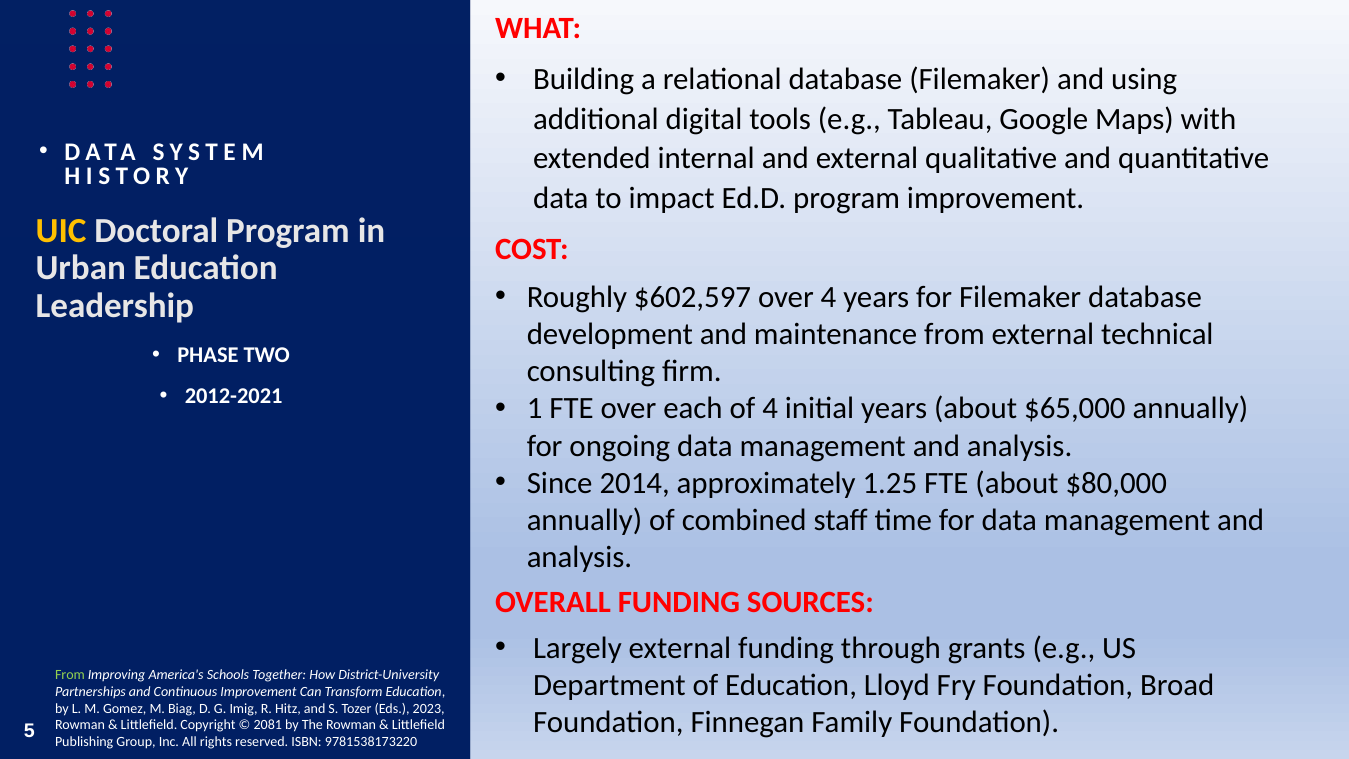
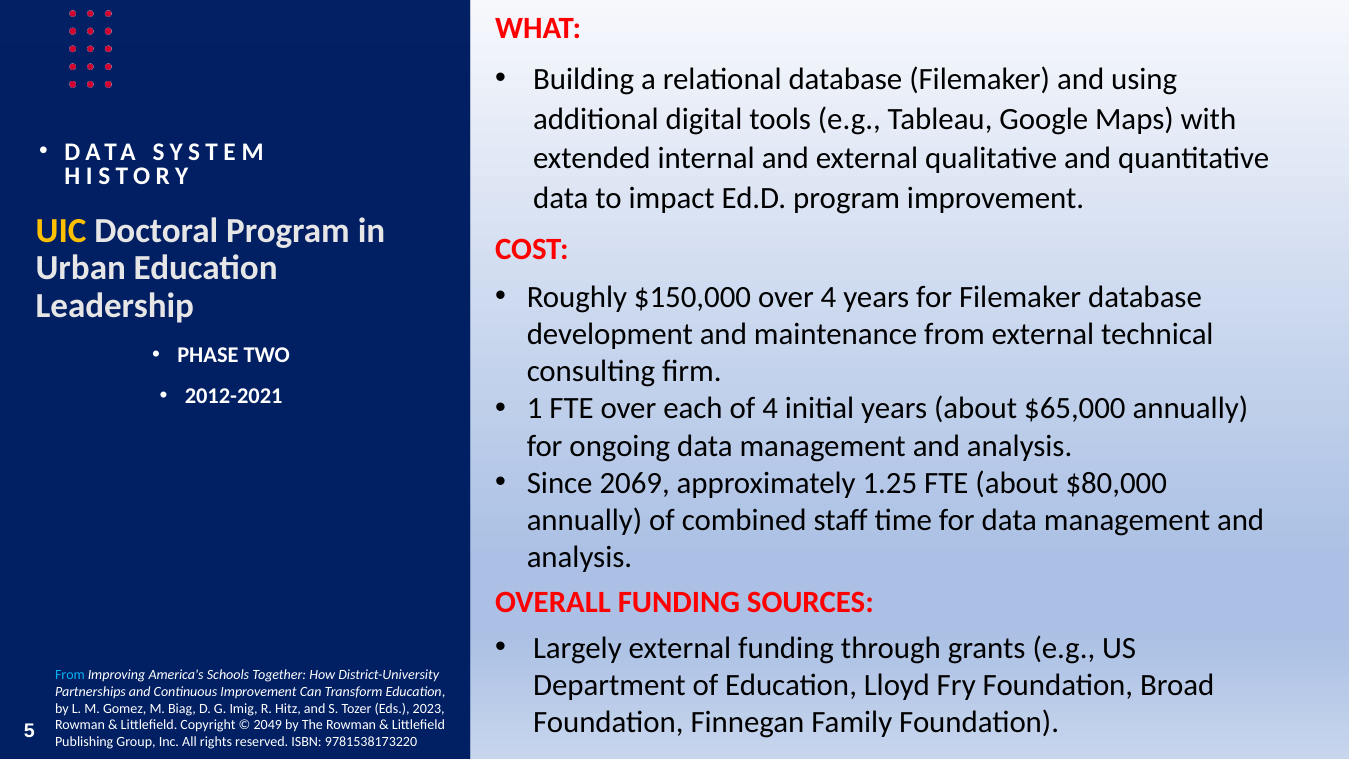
$602,597: $602,597 -> $150,000 (692, 297)
2014: 2014 -> 2069 (635, 483)
From colour: light green -> light blue (70, 674)
2081: 2081 -> 2049 (268, 725)
